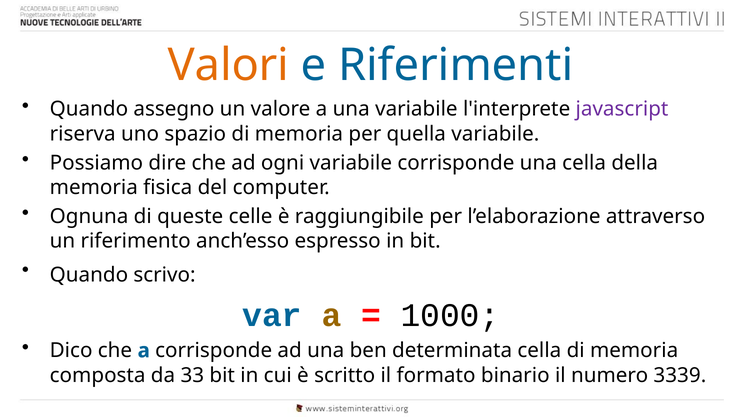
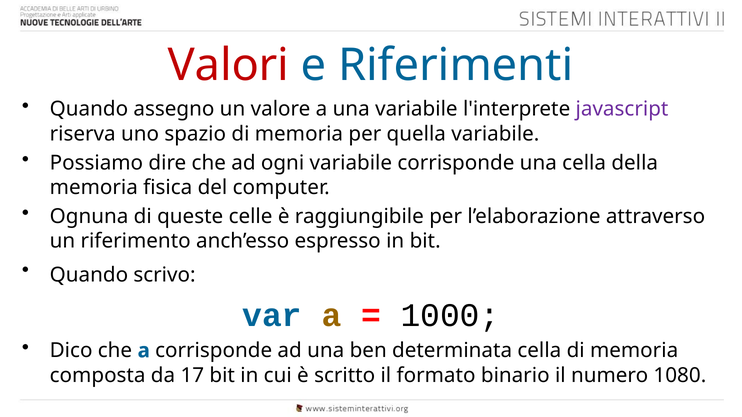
Valori colour: orange -> red (228, 65)
33: 33 -> 17 (192, 376)
3339: 3339 -> 1080 (680, 376)
